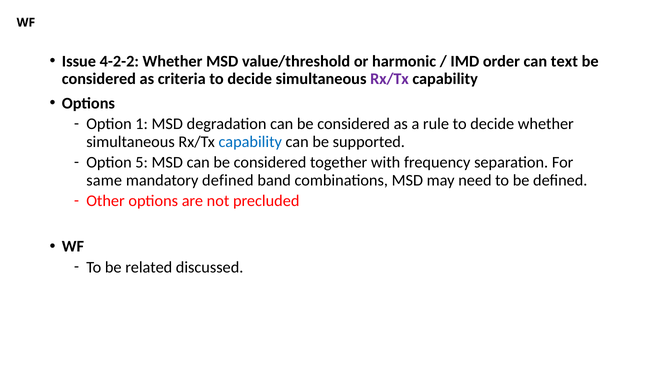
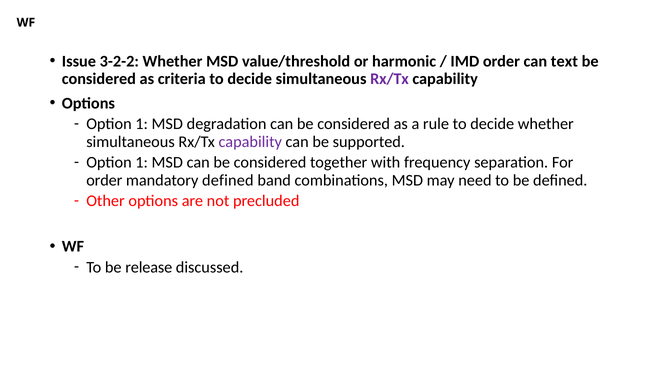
4-2-2: 4-2-2 -> 3-2-2 (119, 61)
capability colour: blue -> purple (250, 142)
5: 5 -> 1 (142, 163)
same: same -> order (104, 180)
related: related -> release (149, 267)
